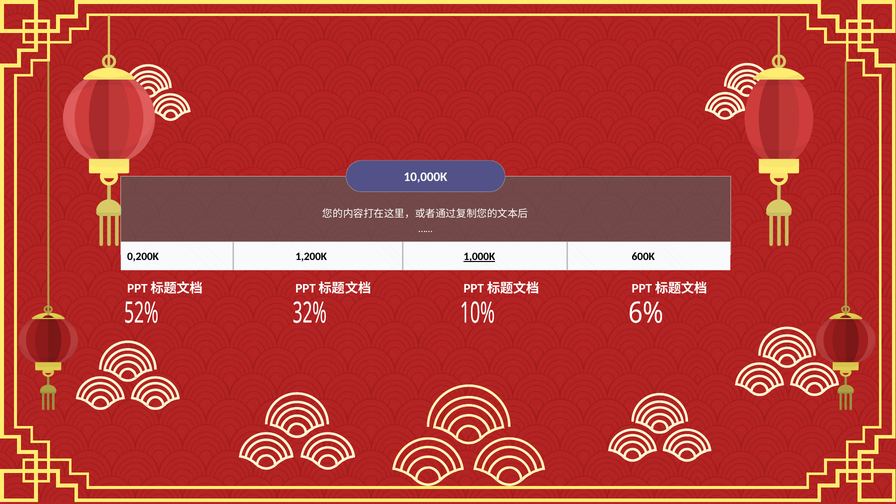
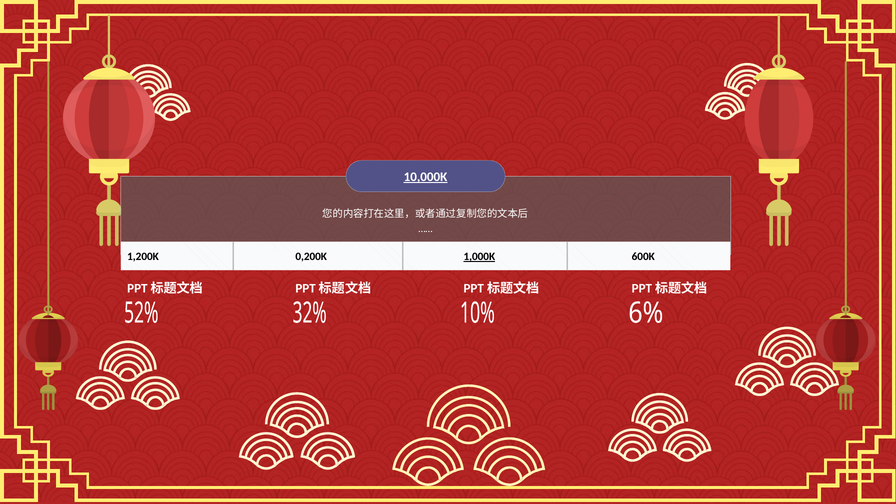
10,000K underline: none -> present (426, 177)
0,200K: 0,200K -> 1,200K (143, 257)
1,200K: 1,200K -> 0,200K (311, 257)
